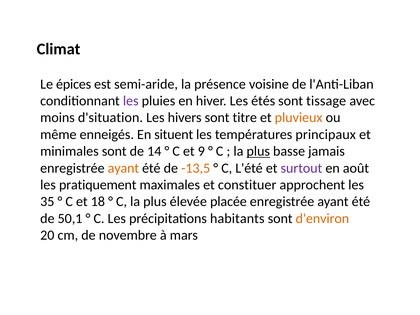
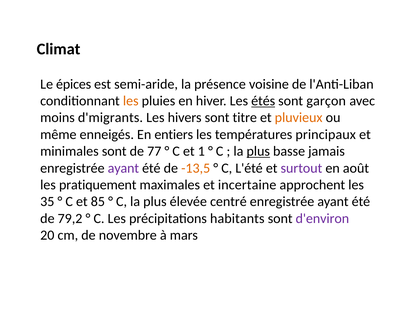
les colour: purple -> orange (131, 101)
étés underline: none -> present (263, 101)
tissage: tissage -> garçon (326, 101)
d'situation: d'situation -> d'migrants (110, 118)
situent: situent -> entiers (174, 135)
14: 14 -> 77 (154, 151)
9: 9 -> 1 (201, 151)
ayant colour: orange -> purple (123, 168)
constituer: constituer -> incertaine (247, 185)
18: 18 -> 85 (98, 202)
placée: placée -> centré (228, 202)
50,1: 50,1 -> 79,2 (70, 219)
d'environ colour: orange -> purple (322, 219)
